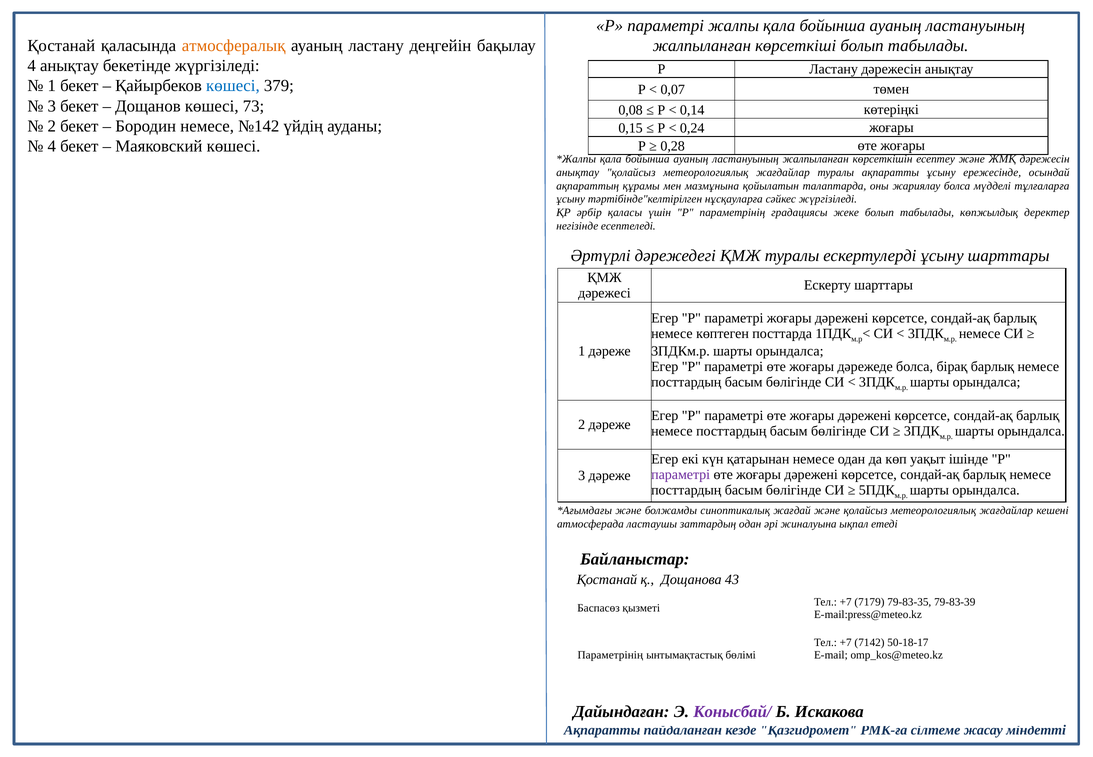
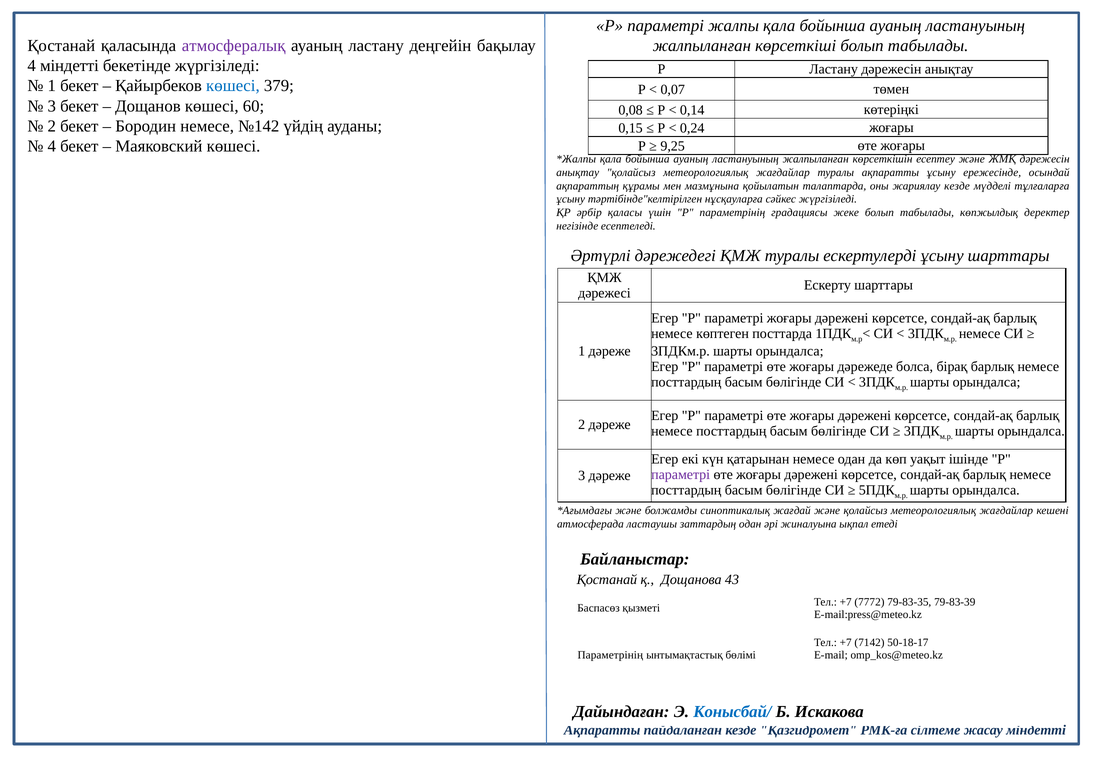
атмосфералық colour: orange -> purple (234, 45)
4 анықтау: анықтау -> міндетті (69, 66)
73: 73 -> 60 (254, 106)
0,28: 0,28 -> 9,25 (673, 146)
жариялау болса: болса -> кезде (957, 186)
7179: 7179 -> 7772 (869, 602)
Конысбай/ colour: purple -> blue (732, 711)
